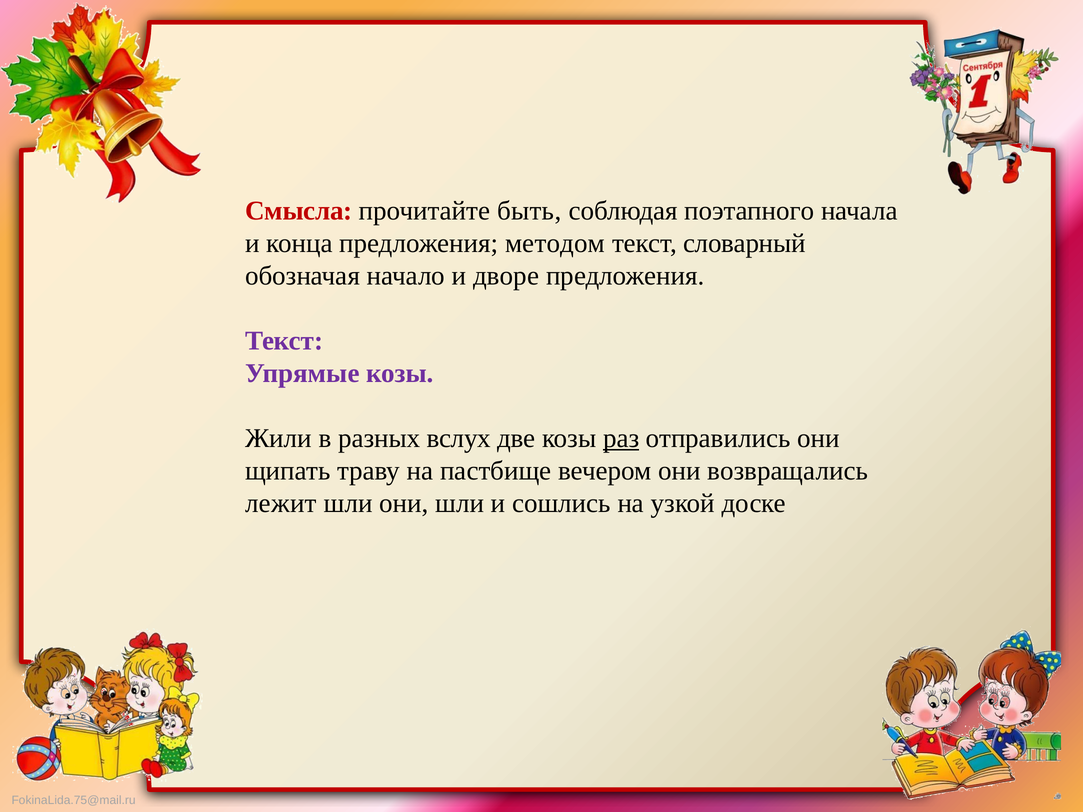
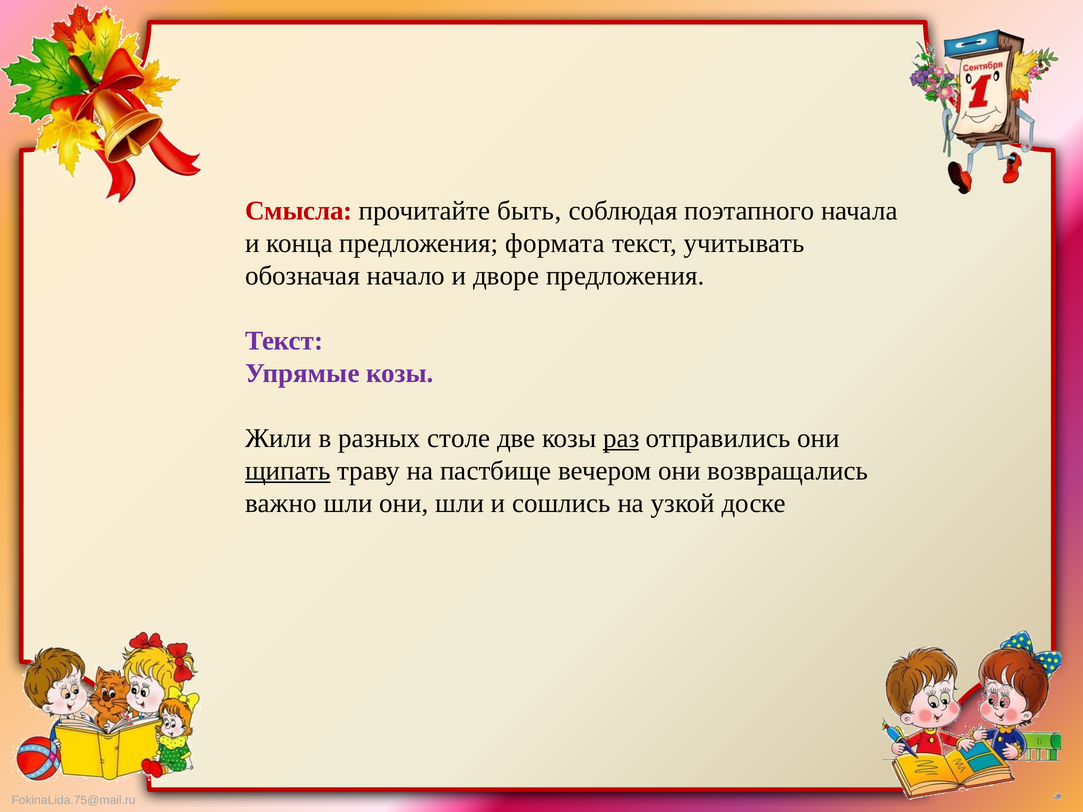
методом: методом -> формата (555, 243)
словарный: словарный -> учитывать (744, 243)
вслух: вслух -> столе (459, 438)
щипать underline: none -> present (288, 471)
лежит: лежит -> важно (281, 503)
